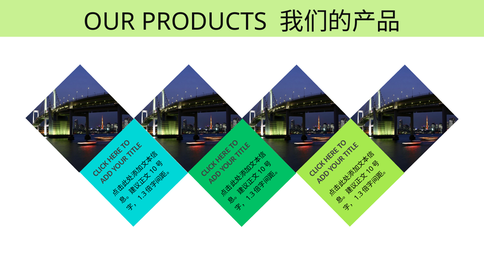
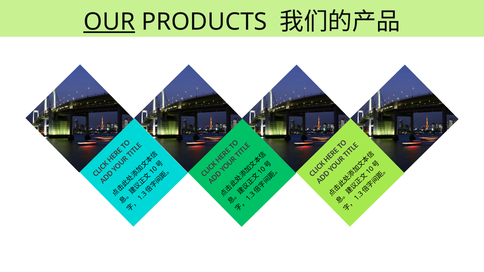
OUR underline: none -> present (109, 22)
